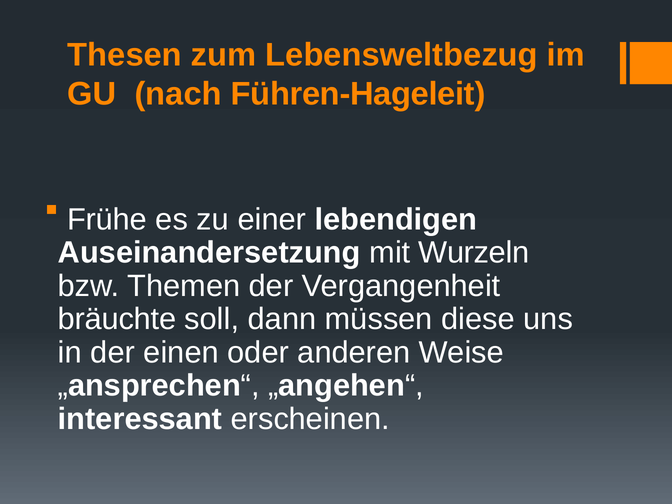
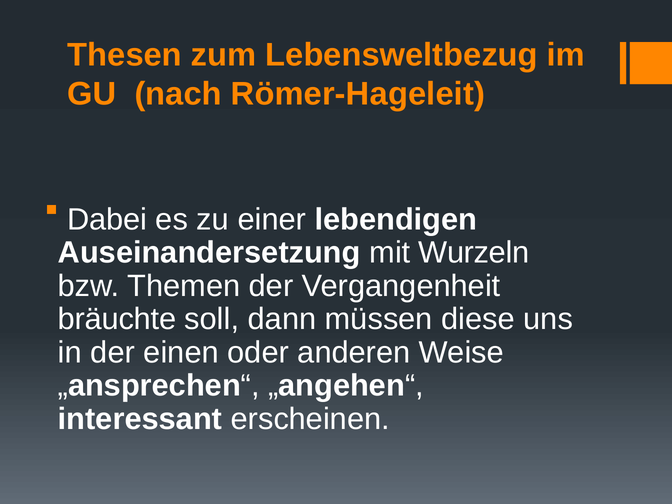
Führen-Hageleit: Führen-Hageleit -> Römer-Hageleit (358, 94)
Frühe: Frühe -> Dabei (107, 219)
